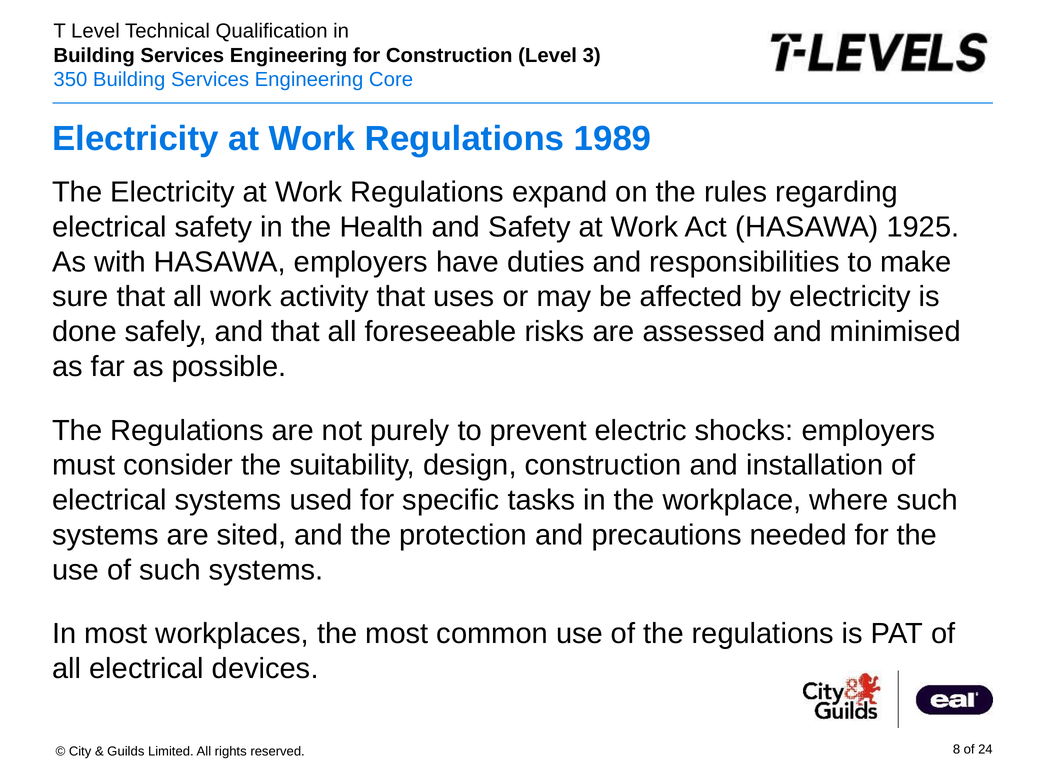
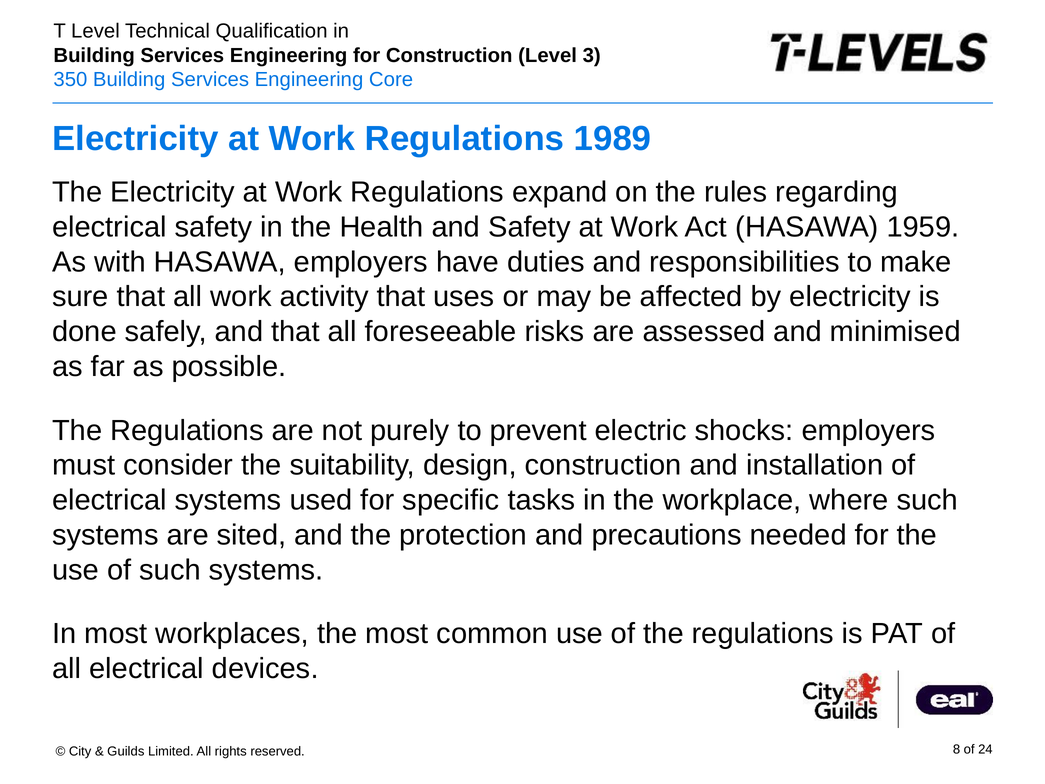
1925: 1925 -> 1959 (923, 227)
